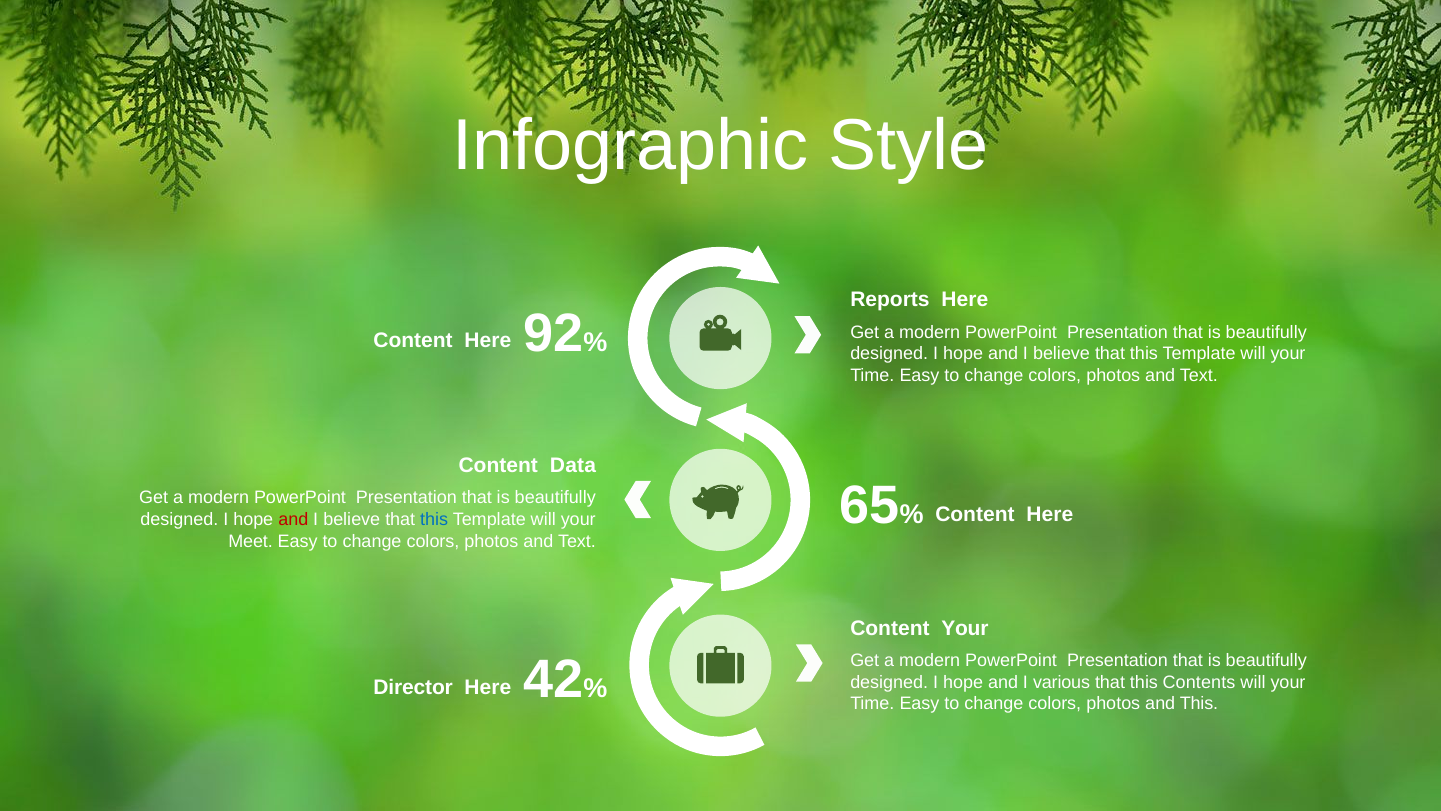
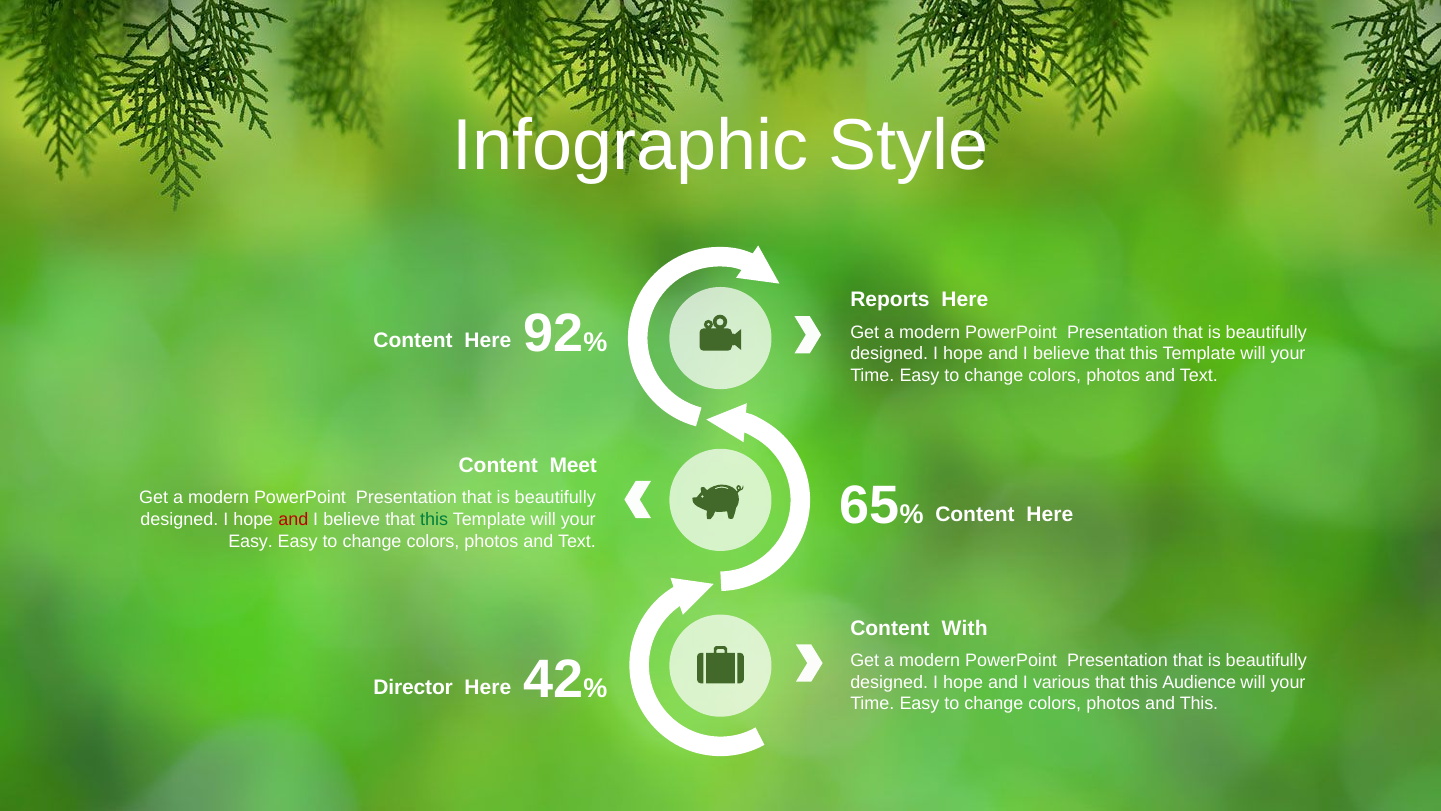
Data: Data -> Meet (573, 465)
this colour: blue -> green (434, 519)
Meet: Meet -> Easy (251, 541)
Content Your: Your -> With (965, 628)
Contents: Contents -> Audience (1199, 682)
